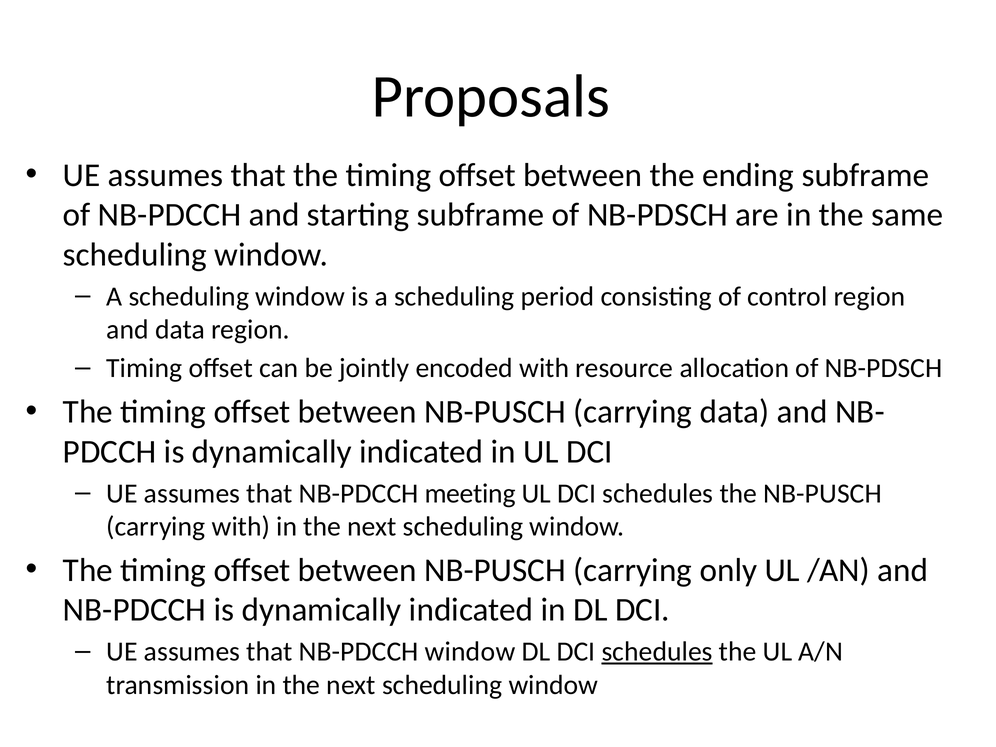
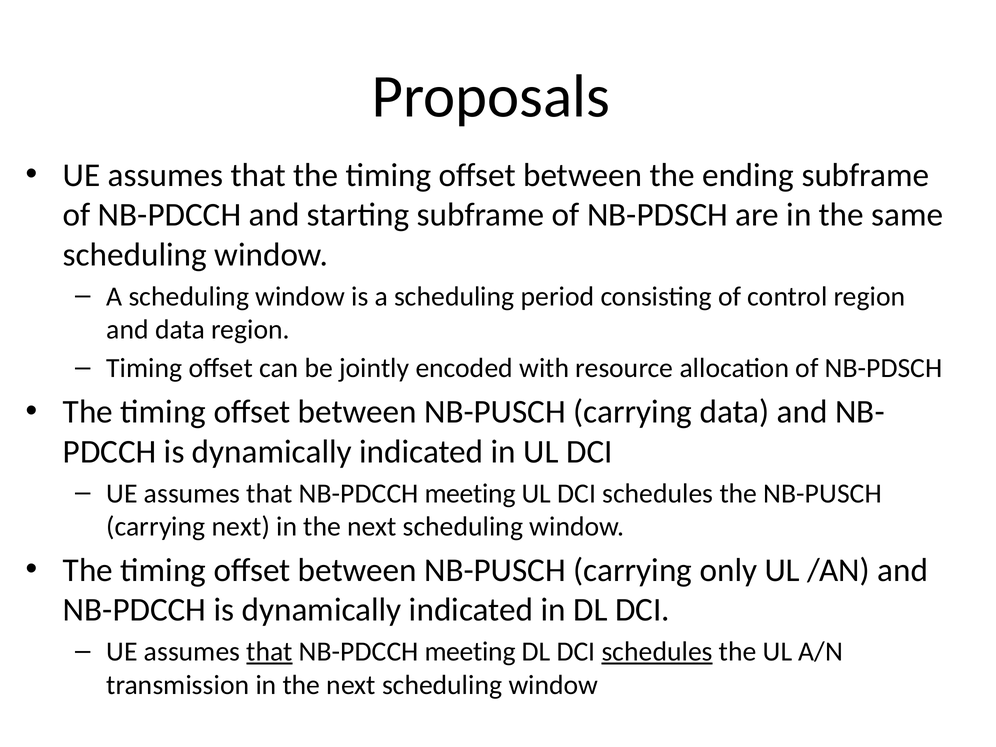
carrying with: with -> next (241, 527)
that underline: none -> present (270, 652)
window: window -> meeting (470, 652)
